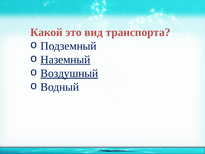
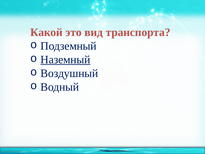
Воздушный underline: present -> none (69, 73)
